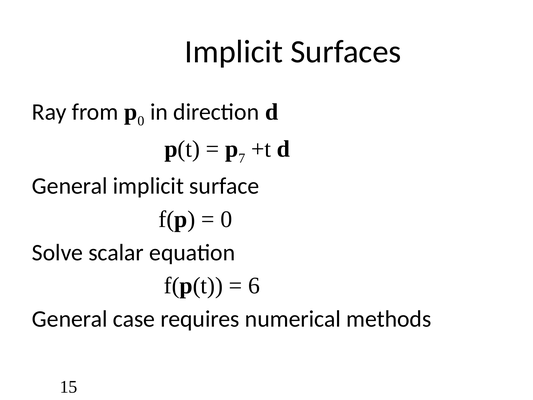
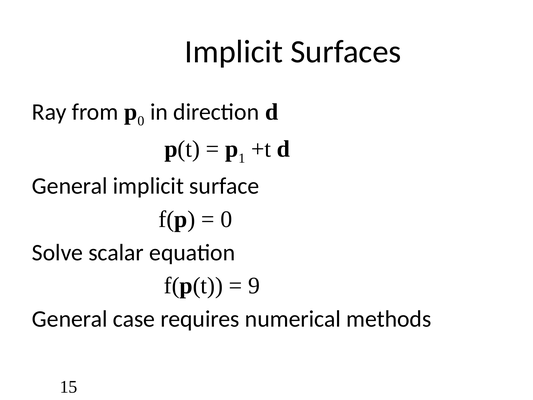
7: 7 -> 1 (242, 158)
6: 6 -> 9 (254, 286)
